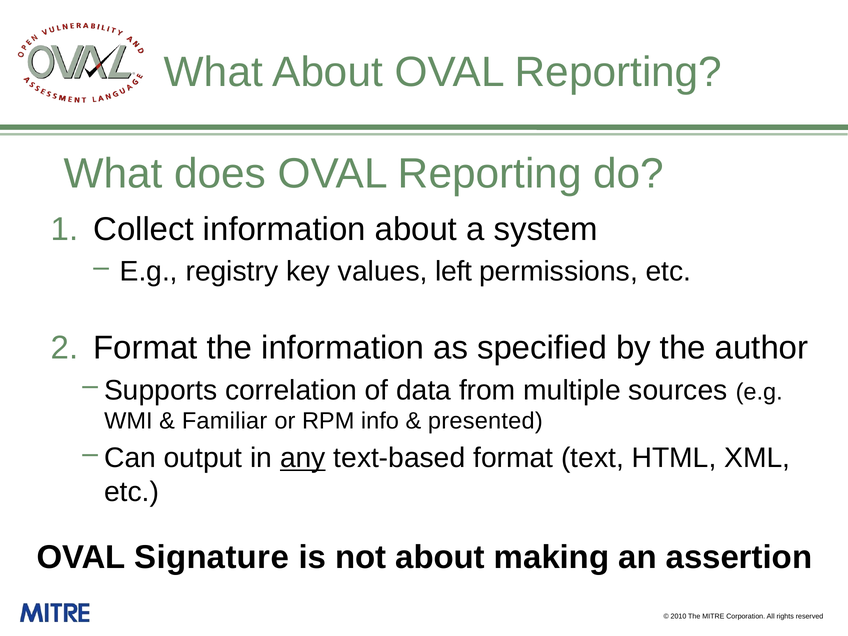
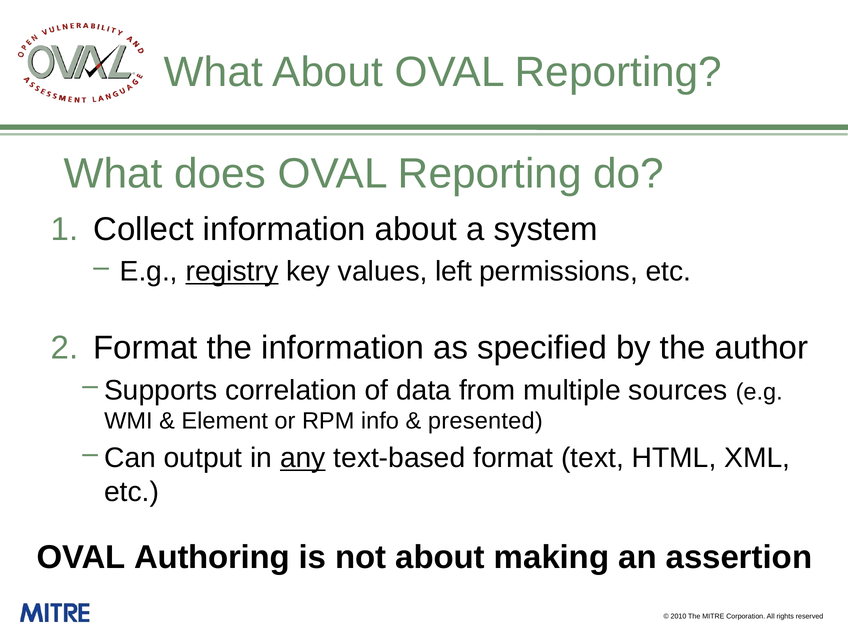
registry underline: none -> present (232, 271)
Familiar: Familiar -> Element (225, 421)
Signature: Signature -> Authoring (212, 557)
